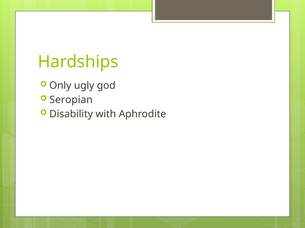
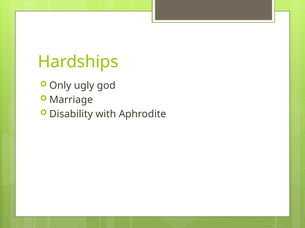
Seropian: Seropian -> Marriage (71, 100)
